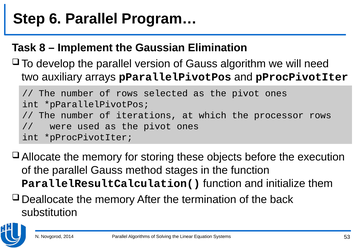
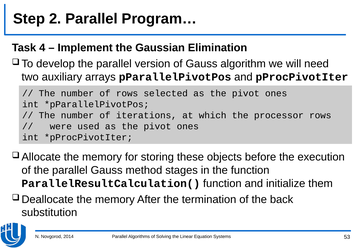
6: 6 -> 2 (55, 19)
8: 8 -> 4 (42, 48)
